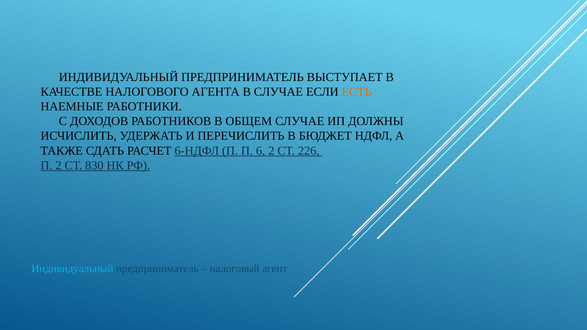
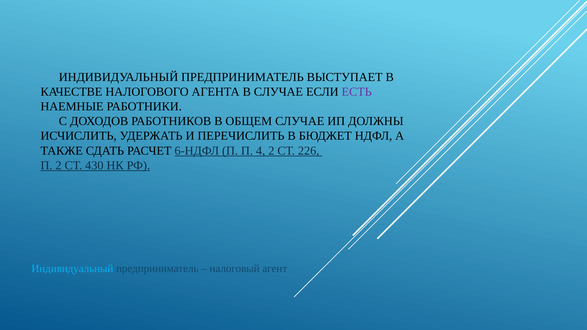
ЕСТЬ colour: orange -> purple (357, 92)
6: 6 -> 4 (261, 151)
830: 830 -> 430 (94, 165)
